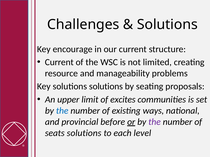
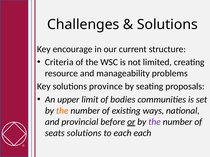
Current: Current -> Criteria (59, 62)
solutions solutions: solutions -> province (106, 87)
excites: excites -> bodies (123, 100)
the colour: blue -> orange (62, 111)
each level: level -> each (142, 133)
